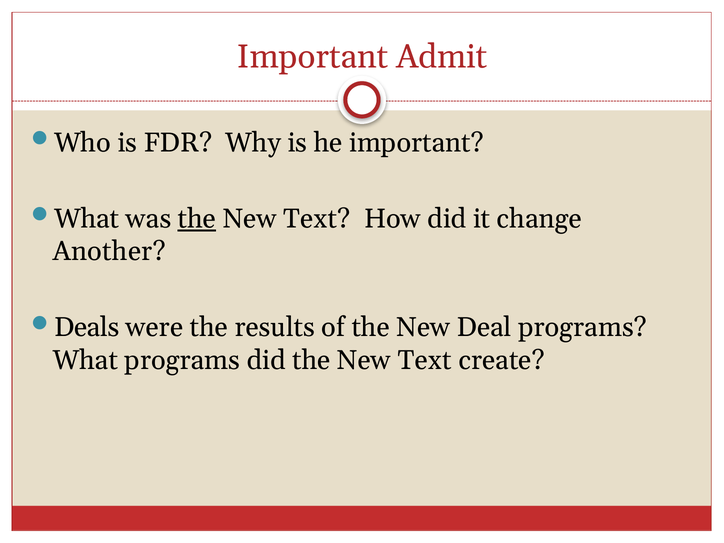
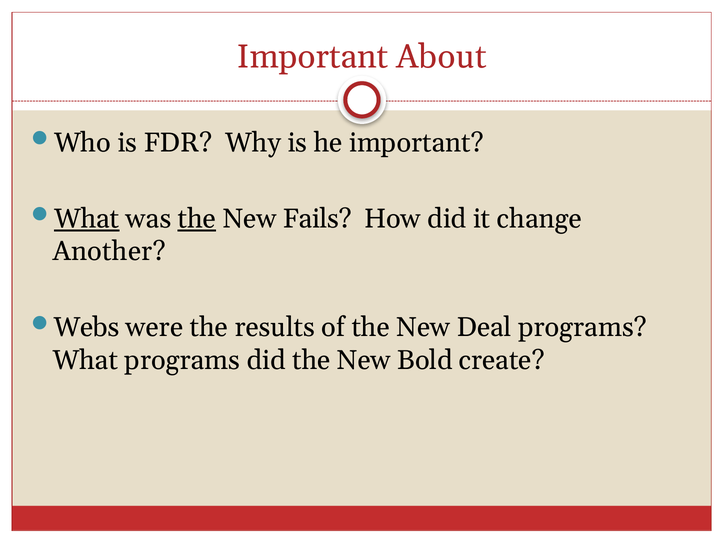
Admit: Admit -> About (441, 57)
What underline: none -> present (87, 219)
Text: Text -> Fails (317, 219)
Deals: Deals -> Webs (87, 327)
did the New Text: Text -> Bold (425, 360)
